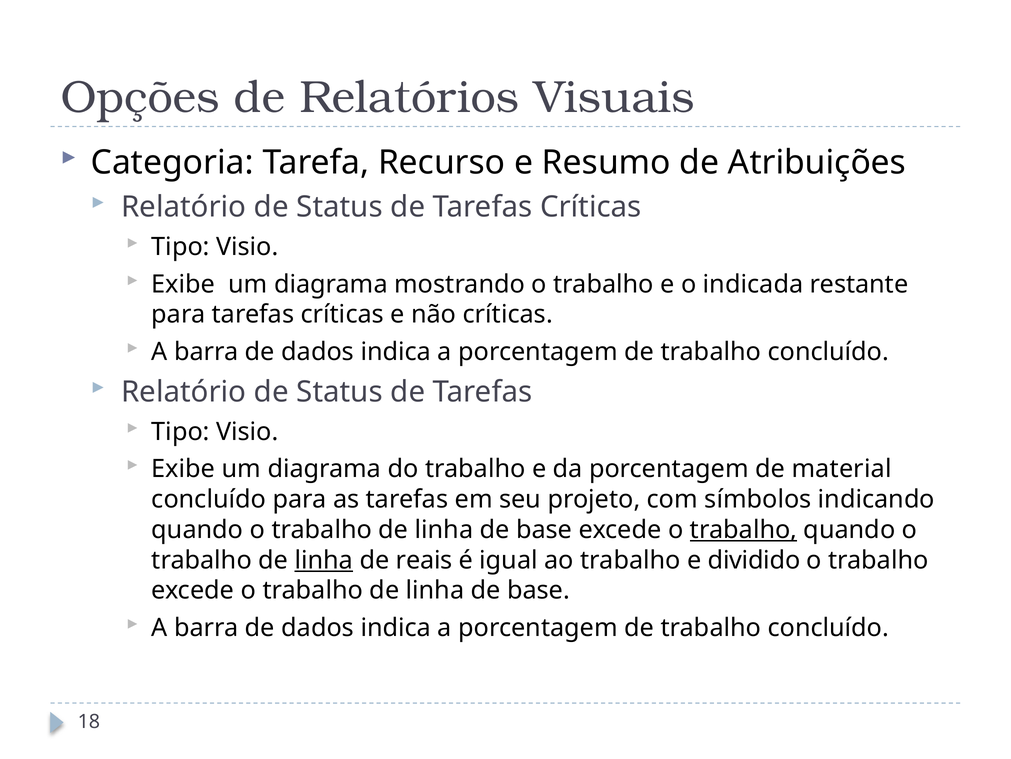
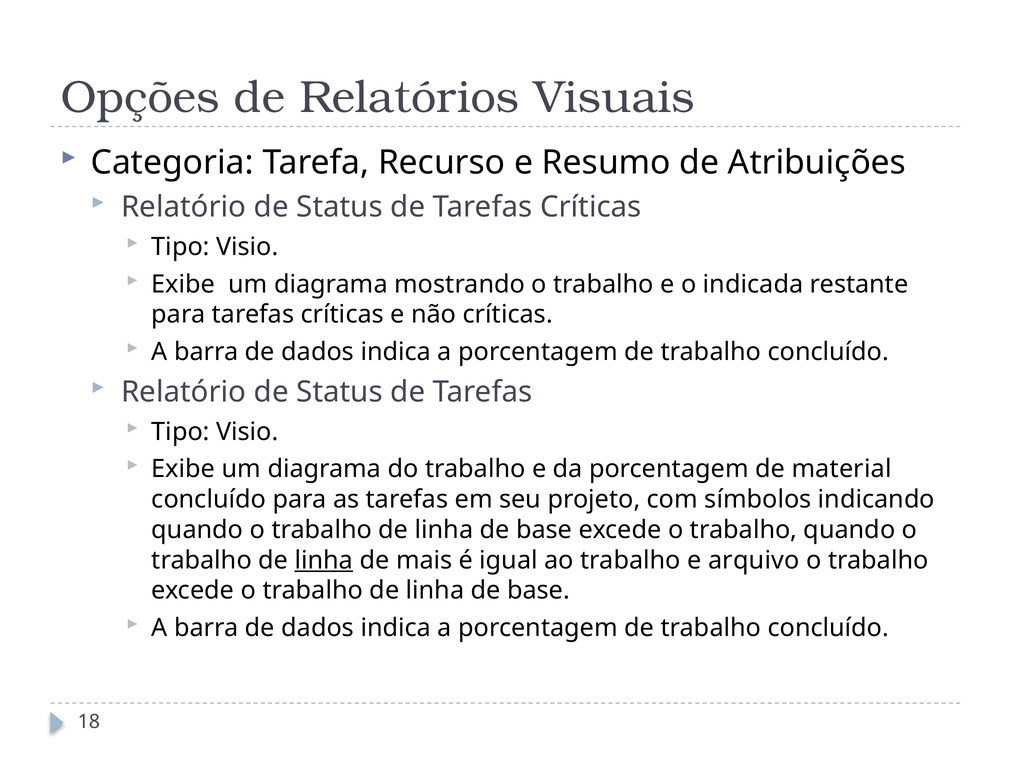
trabalho underline: present -> none (744, 529)
reais: reais -> mais (424, 560)
dividido: dividido -> arquivo (754, 560)
